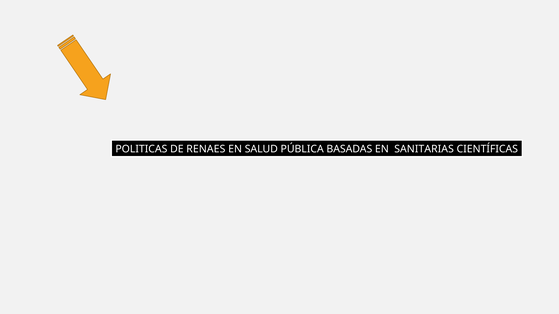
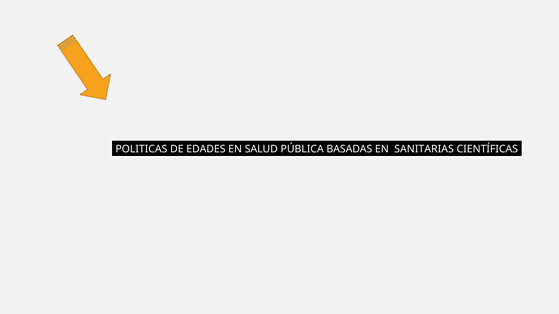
RENAES: RENAES -> EDADES (206, 149)
